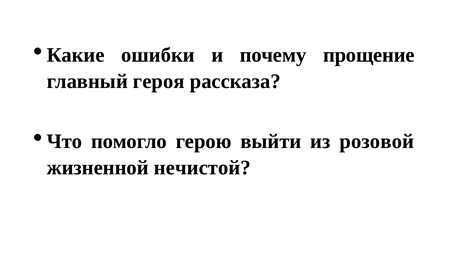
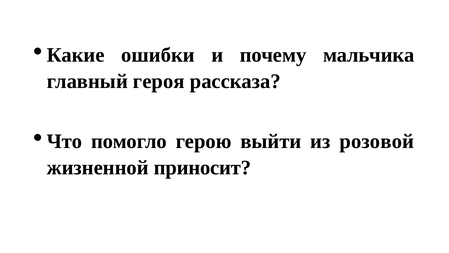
прощение: прощение -> мальчика (369, 55)
нечистой: нечистой -> приносит (202, 167)
